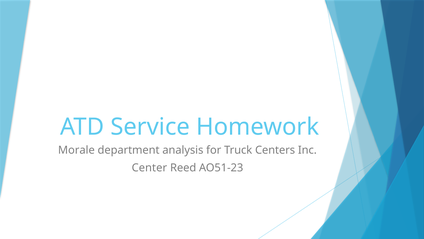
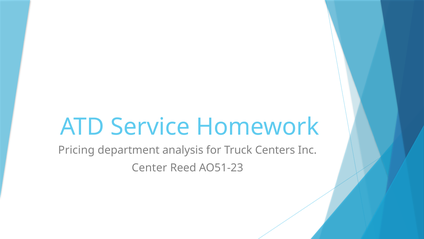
Morale: Morale -> Pricing (76, 150)
